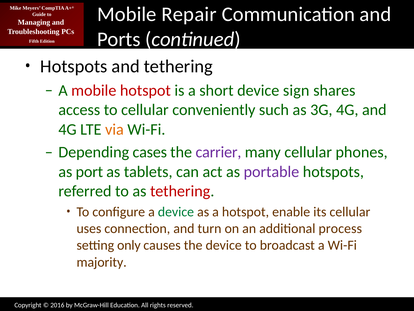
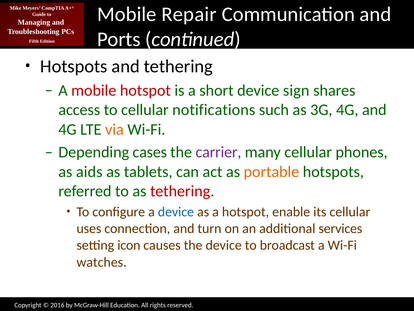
conveniently: conveniently -> notifications (214, 110)
port: port -> aids (89, 171)
portable colour: purple -> orange (271, 171)
device colour: green -> blue (176, 212)
process: process -> services (340, 228)
only: only -> icon (129, 245)
majority: majority -> watches (102, 262)
